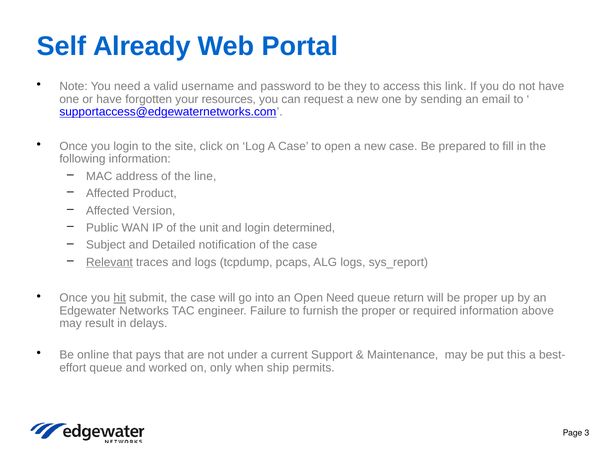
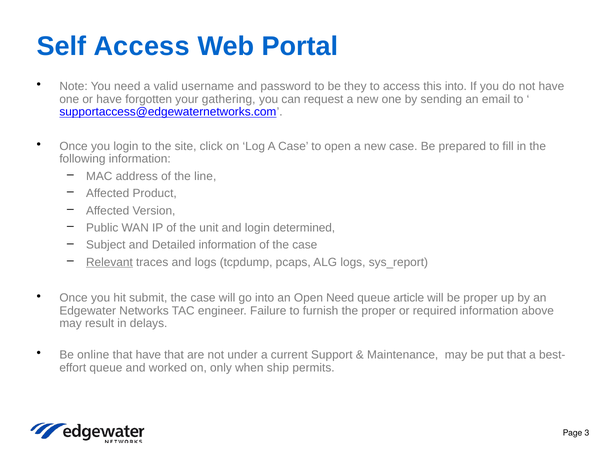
Self Already: Already -> Access (142, 47)
this link: link -> into (456, 87)
resources: resources -> gathering (229, 99)
Detailed notification: notification -> information (227, 245)
hit underline: present -> none (120, 298)
return: return -> article (409, 298)
that pays: pays -> have (148, 356)
put this: this -> that (516, 356)
